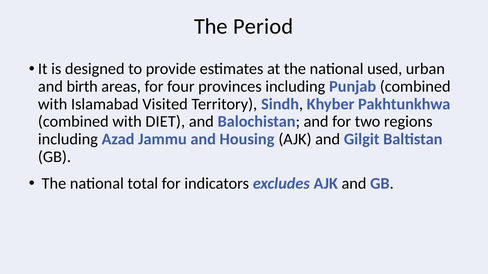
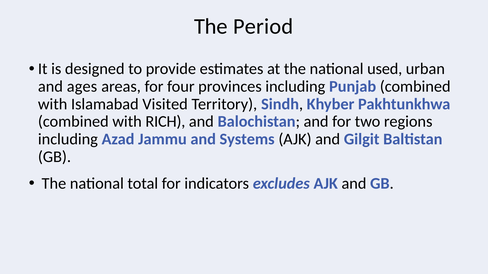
birth: birth -> ages (82, 87)
DIET: DIET -> RICH (165, 122)
Housing: Housing -> Systems (247, 139)
